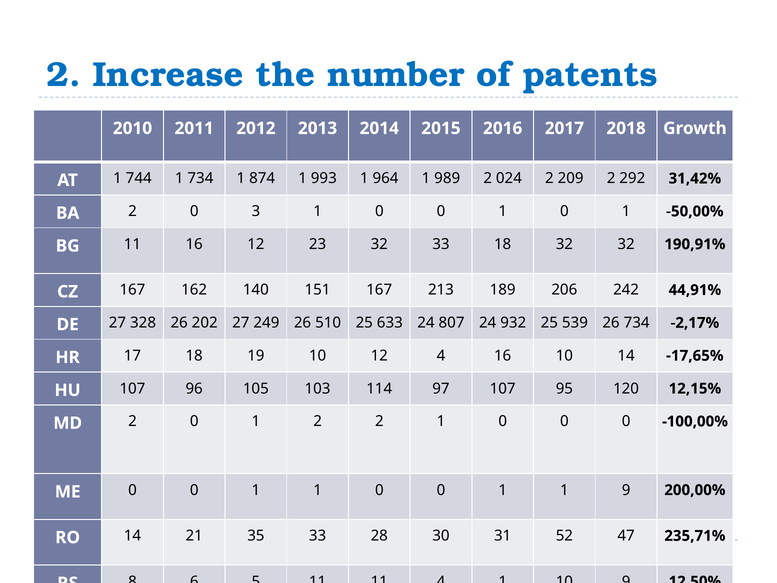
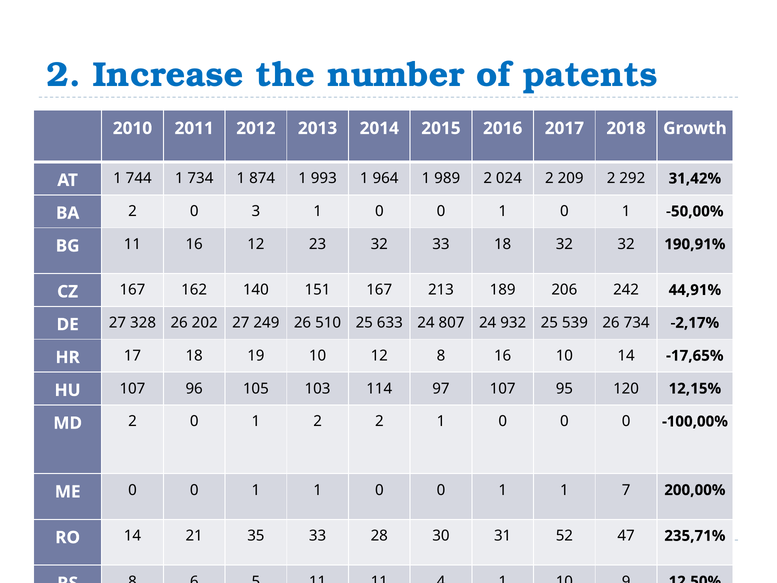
12 4: 4 -> 8 (441, 356)
1 9: 9 -> 7 (626, 490)
